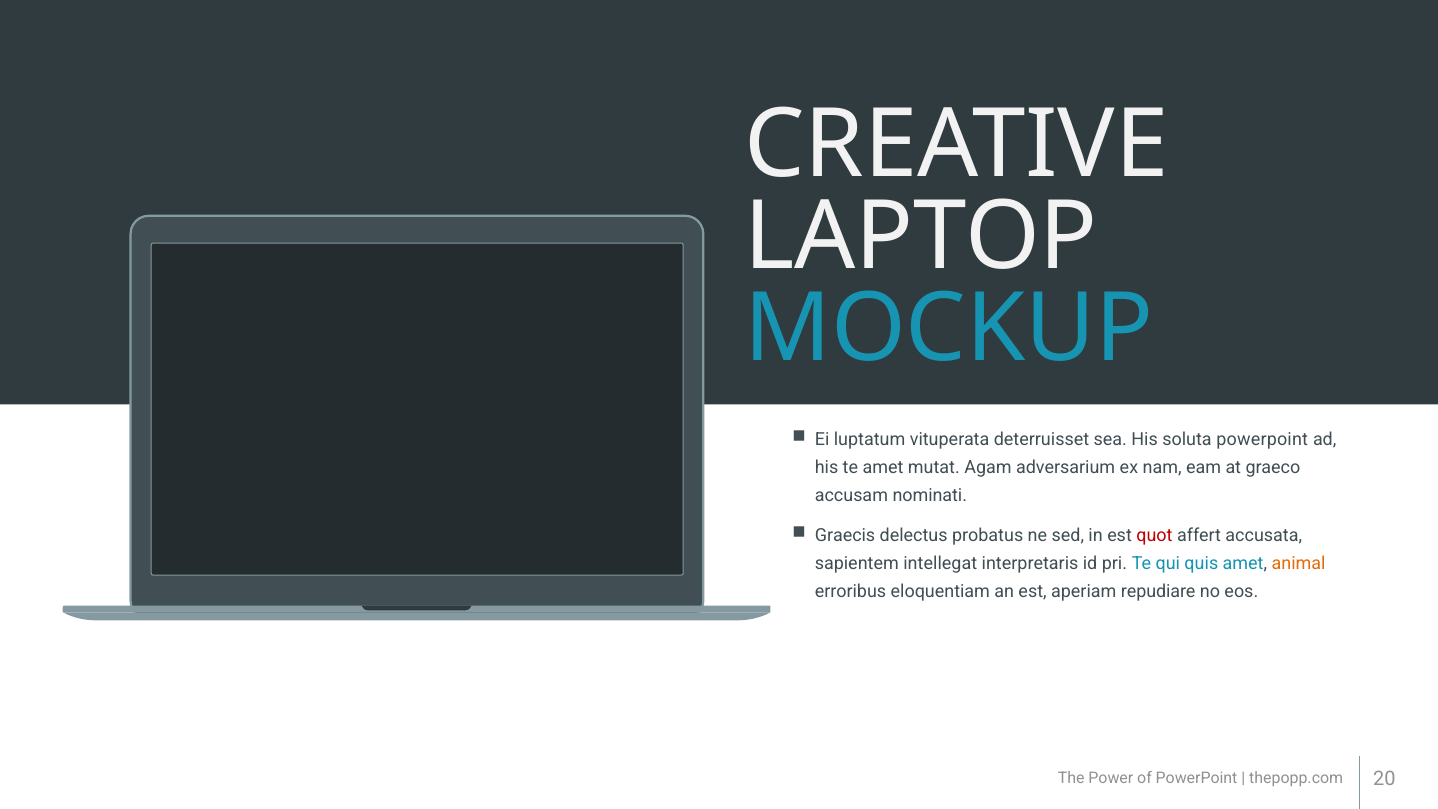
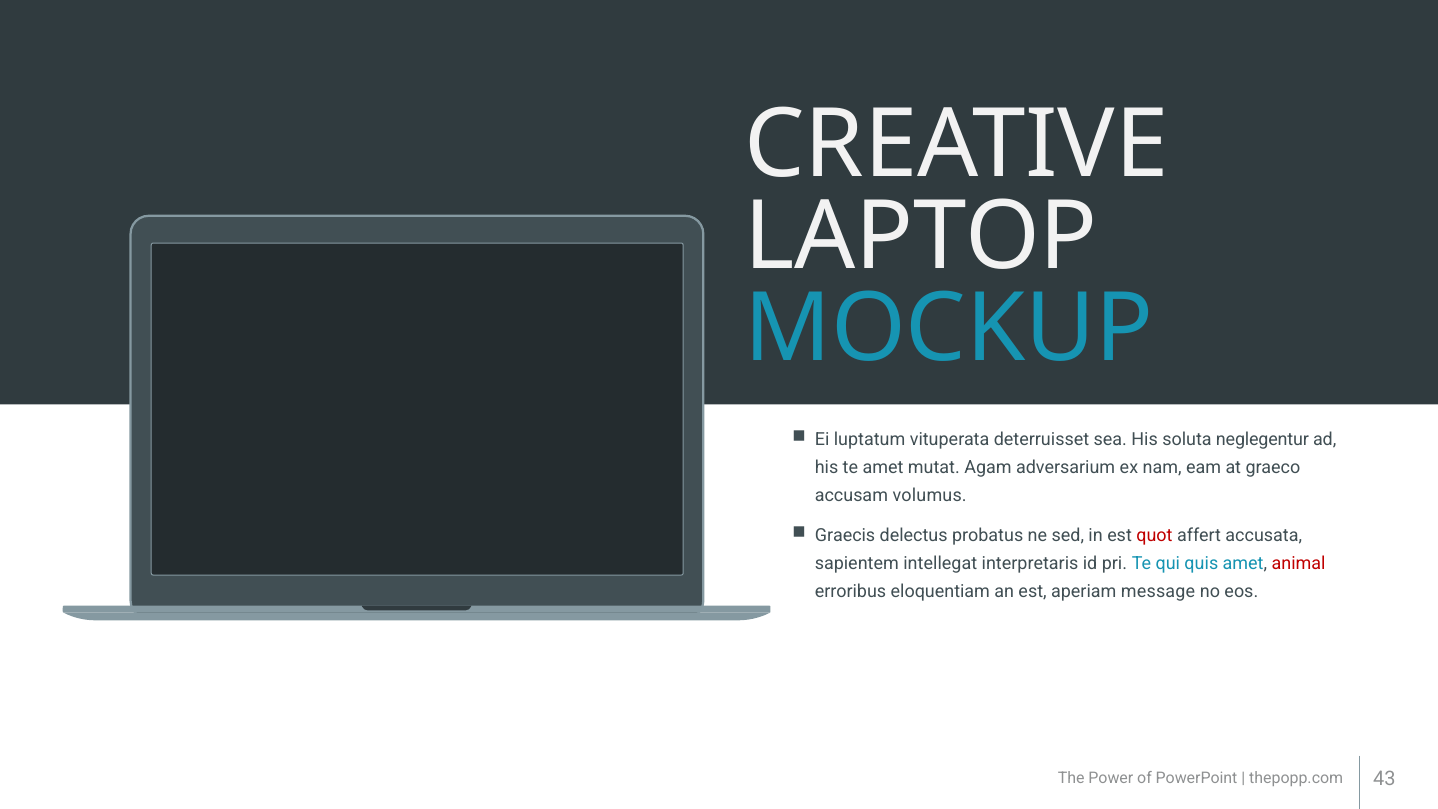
soluta powerpoint: powerpoint -> neglegentur (1262, 439)
nominati: nominati -> volumus (930, 495)
animal colour: orange -> red (1299, 563)
repudiare: repudiare -> message (1158, 591)
20: 20 -> 43 (1384, 778)
